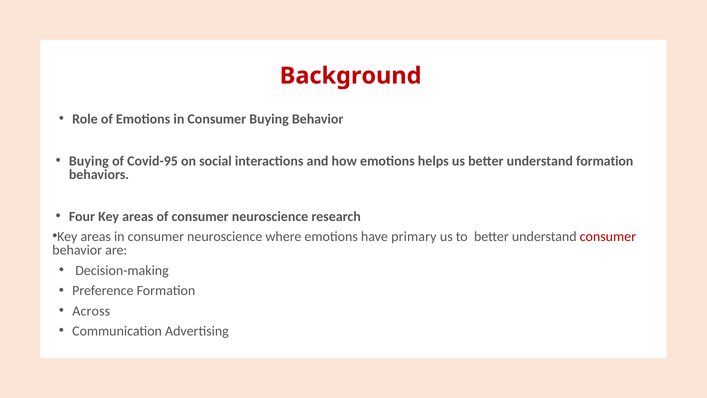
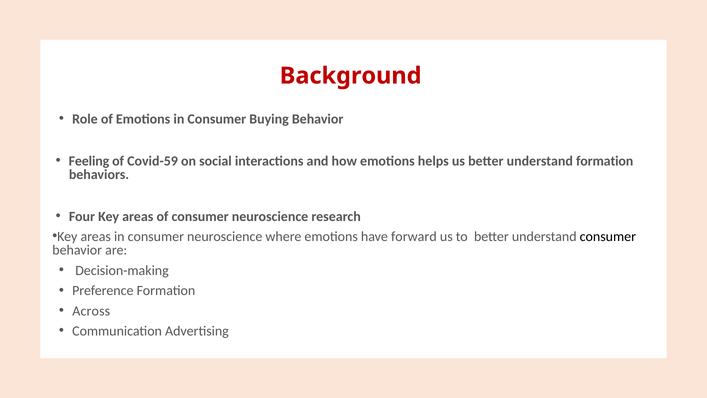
Buying: Buying -> Feeling (89, 161)
Covid-95: Covid-95 -> Covid-59 (153, 161)
primary: primary -> forward (414, 236)
consumer colour: red -> black (608, 236)
